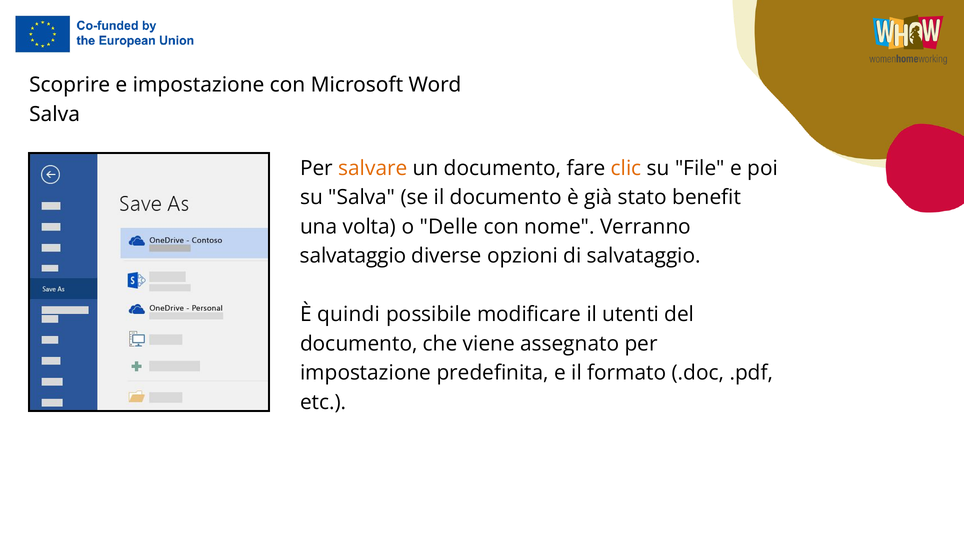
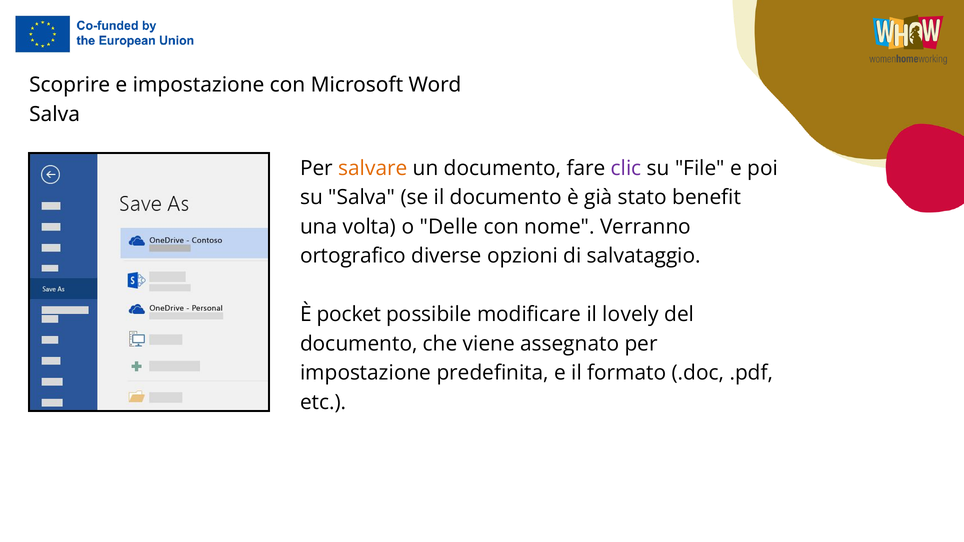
clic colour: orange -> purple (626, 168)
salvataggio: salvataggio -> ortografico (353, 256)
quindi: quindi -> pocket (349, 315)
utenti: utenti -> lovely (631, 315)
